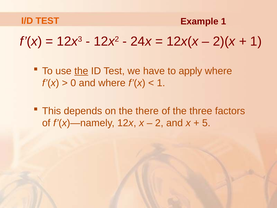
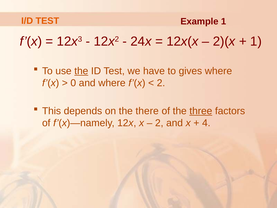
apply: apply -> gives (190, 71)
1: 1 -> 2 (161, 83)
three underline: none -> present (201, 111)
5: 5 -> 4 (206, 123)
